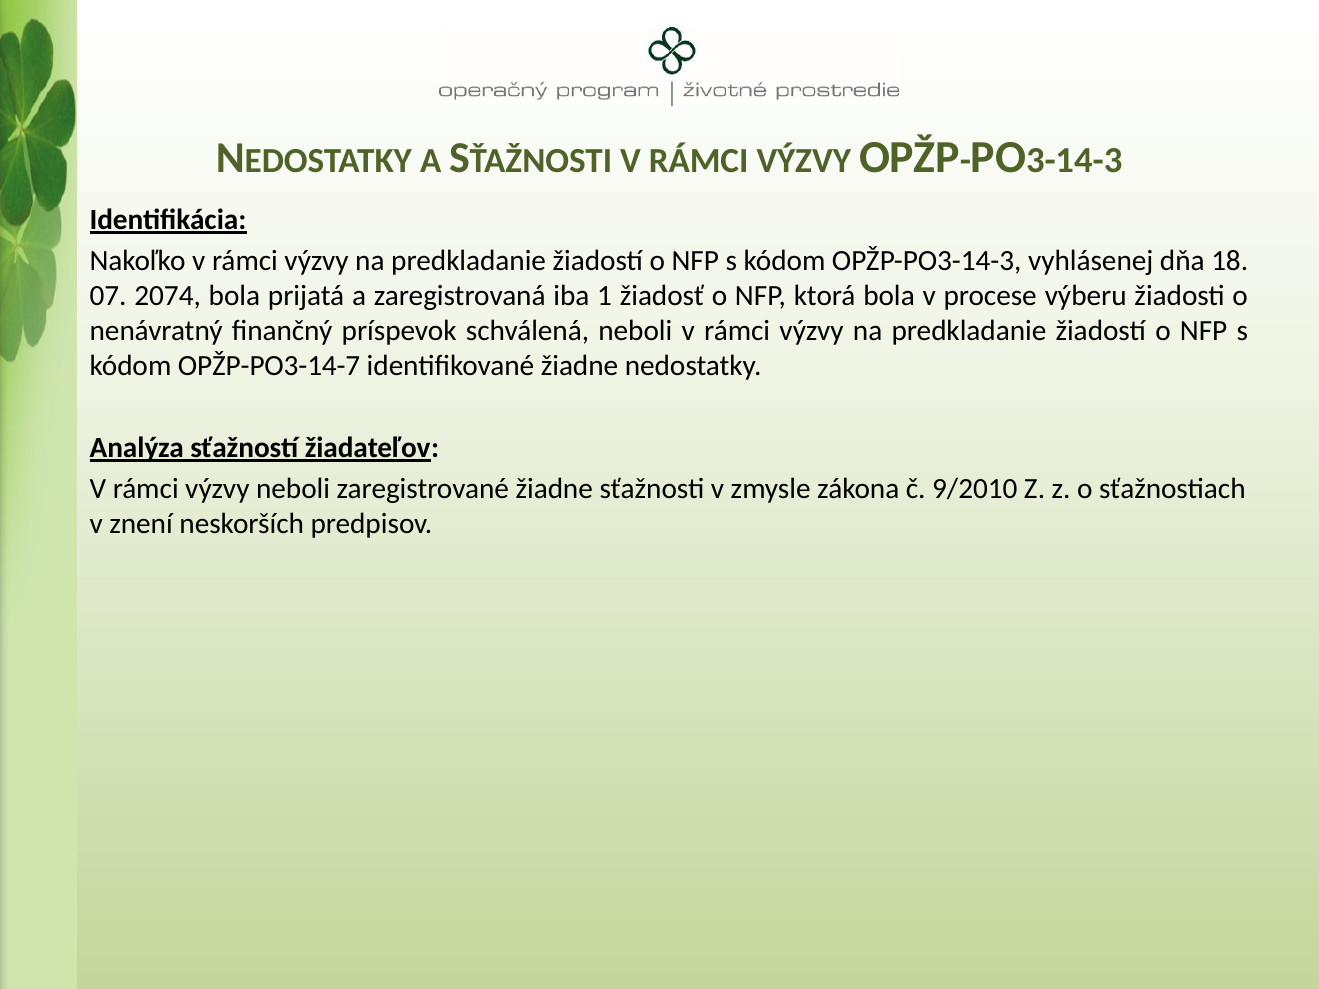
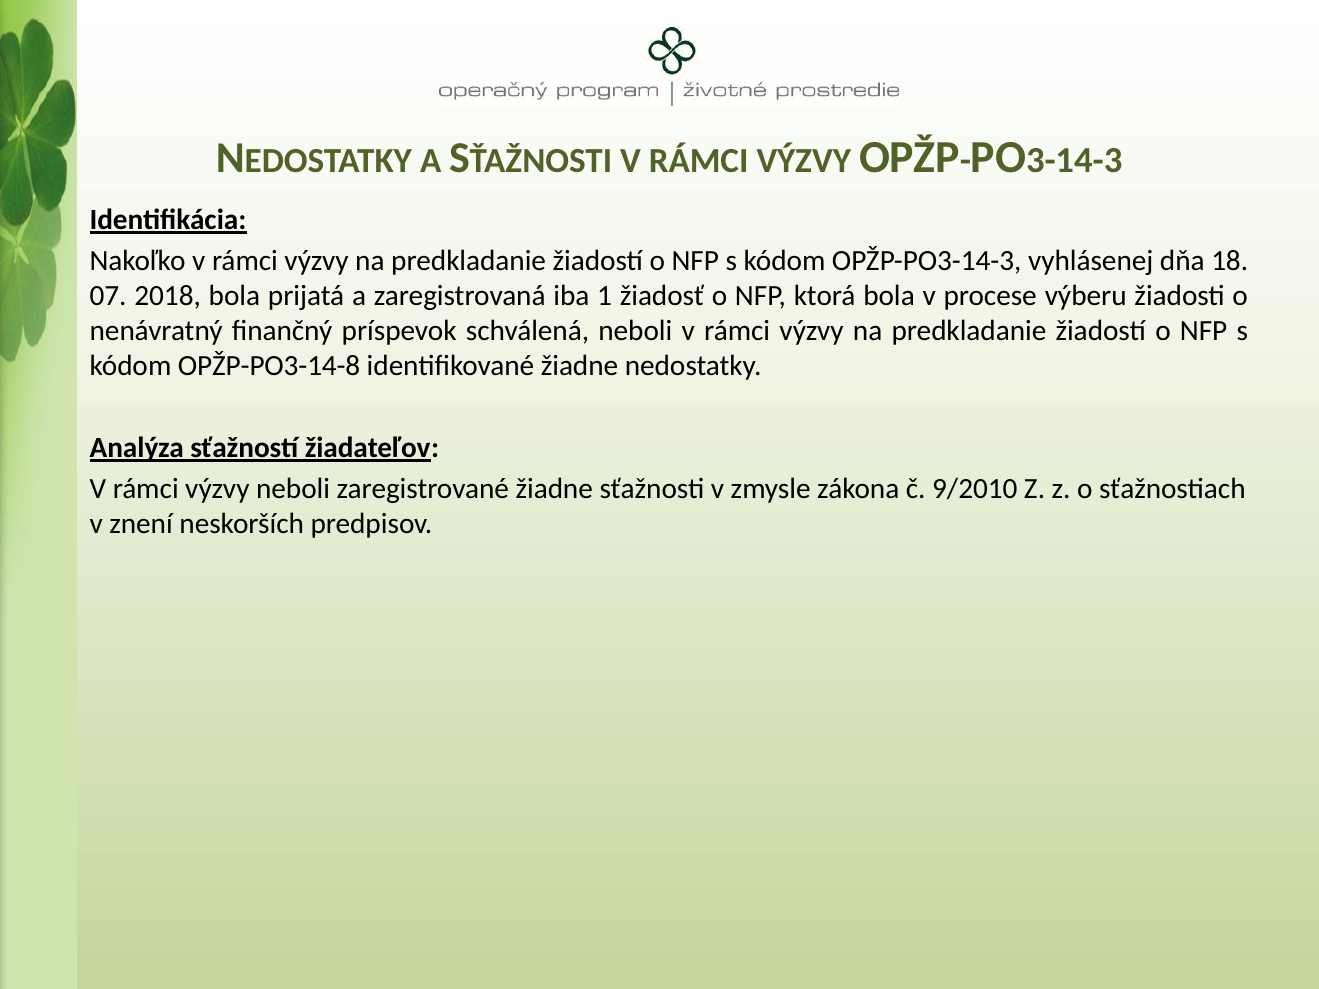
2074: 2074 -> 2018 (168, 296)
OPŽP-PO3-14-7: OPŽP-PO3-14-7 -> OPŽP-PO3-14-8 (269, 366)
